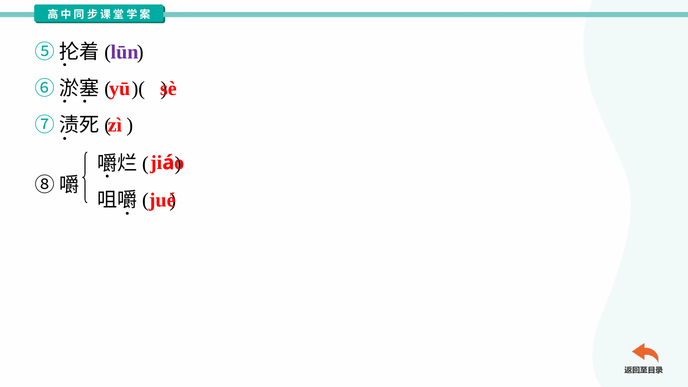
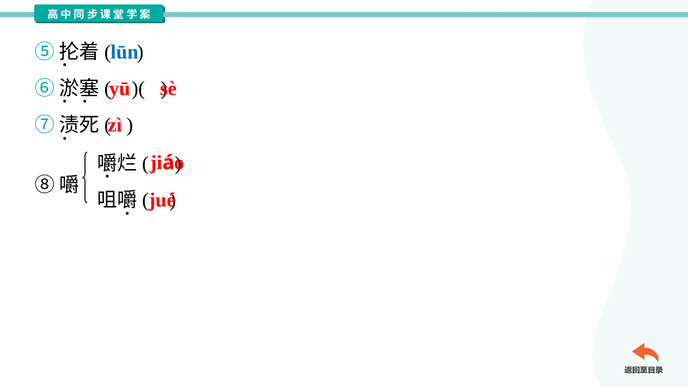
lūn colour: purple -> blue (125, 52)
